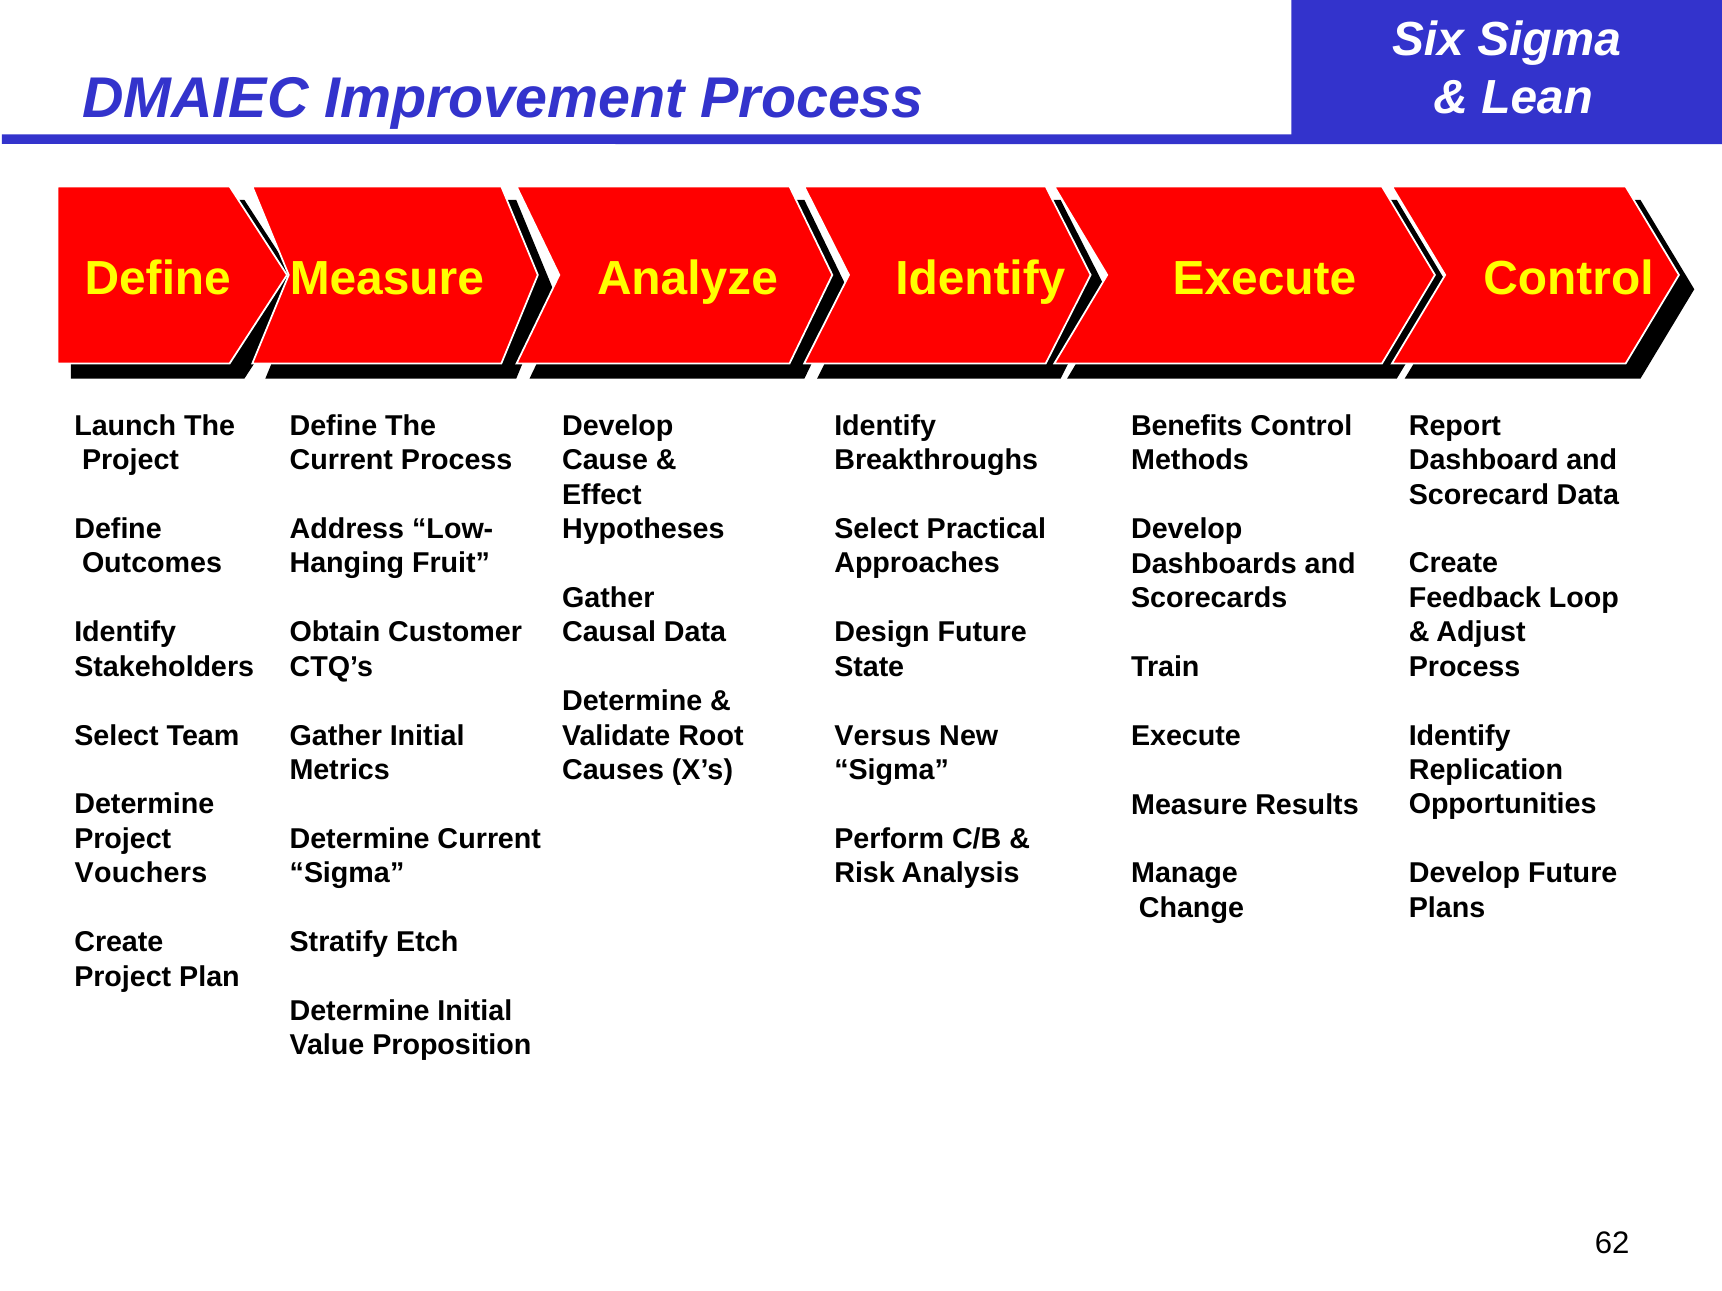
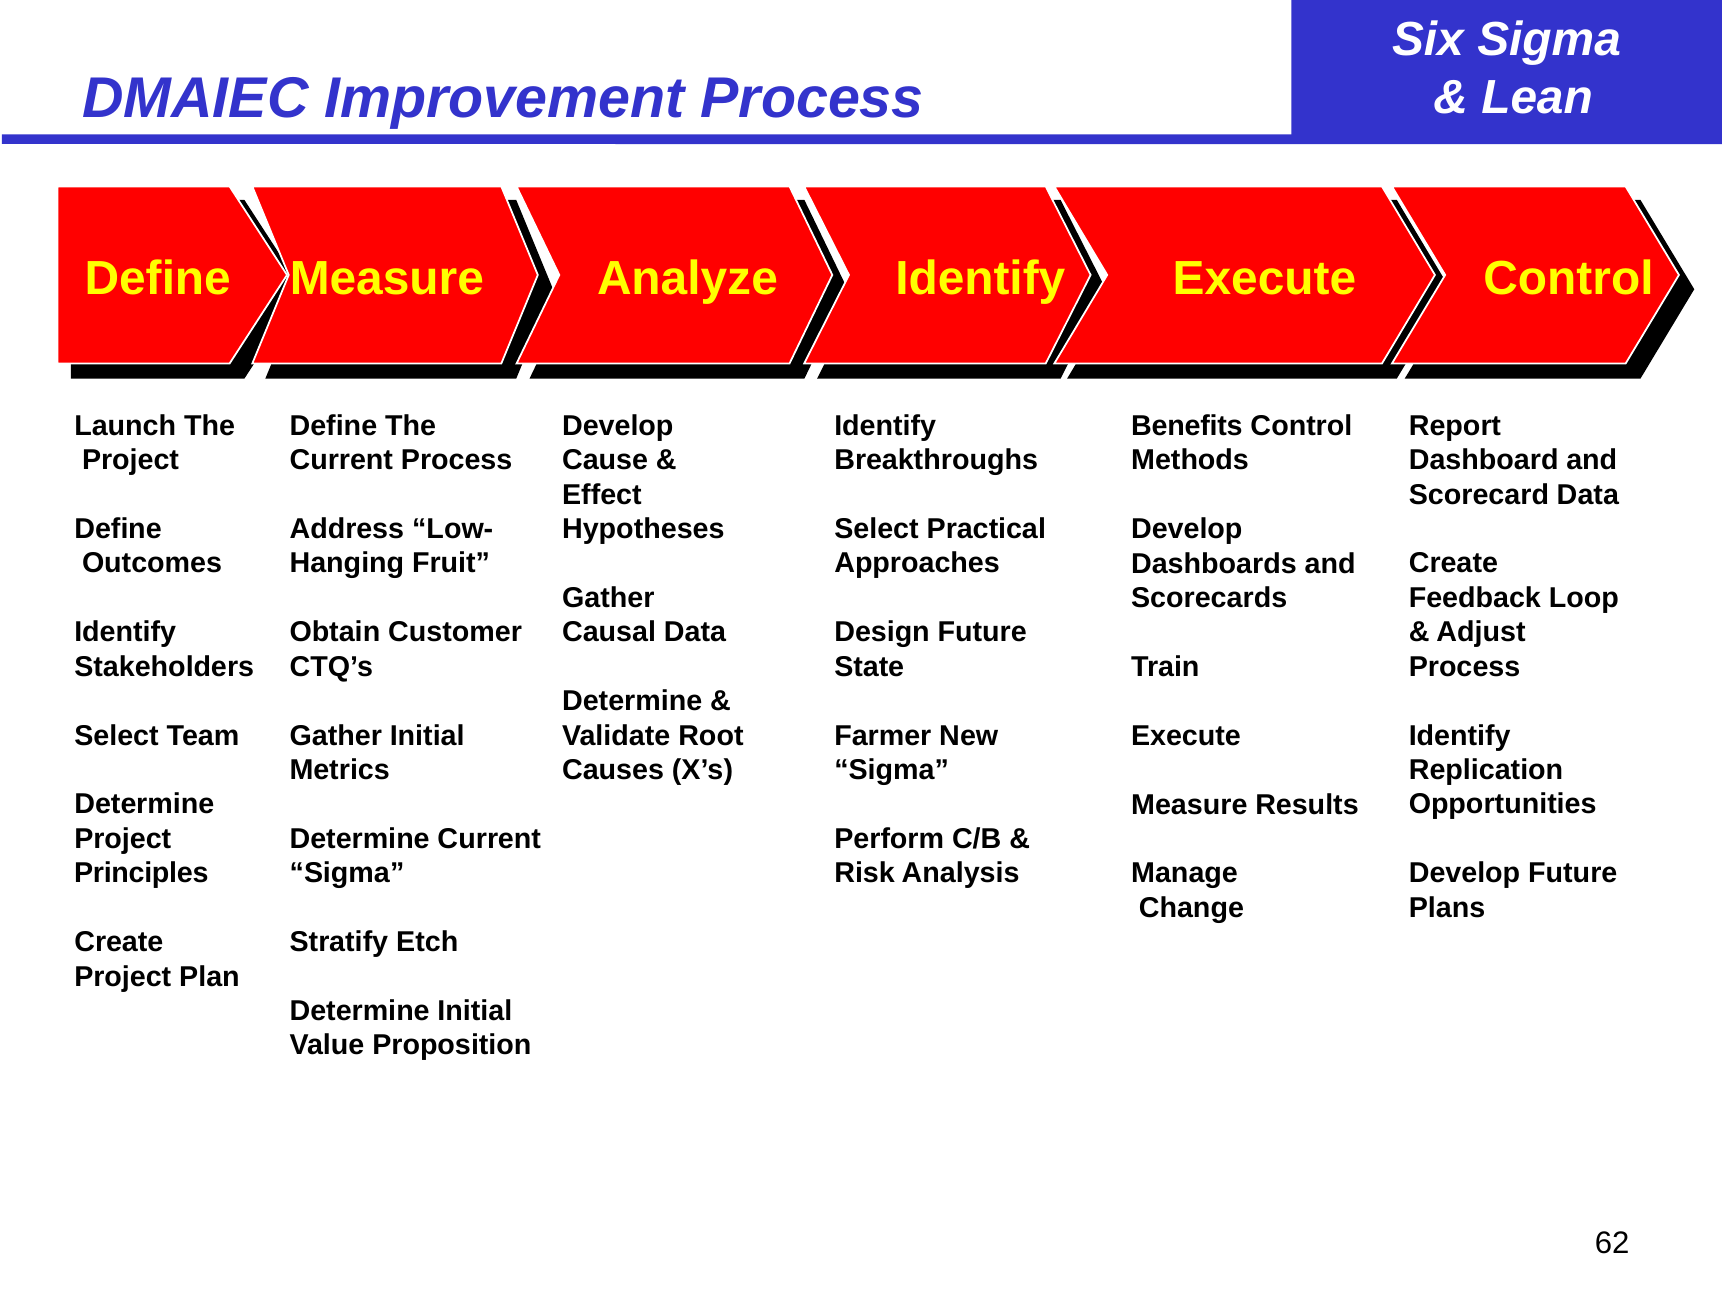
Versus: Versus -> Farmer (883, 736)
Vouchers: Vouchers -> Principles (141, 874)
